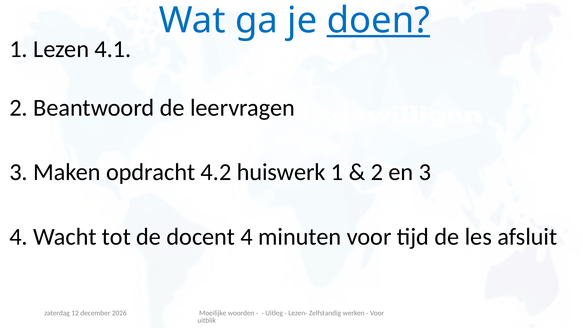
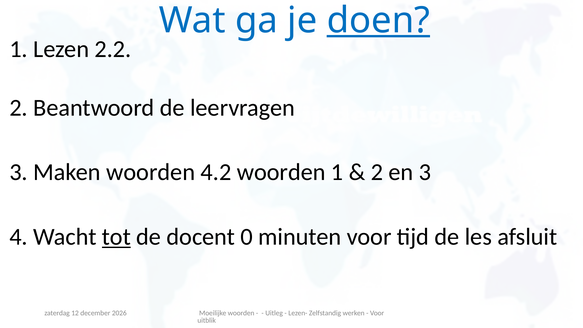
4.1: 4.1 -> 2.2 (113, 49)
Maken opdracht: opdracht -> woorden (151, 172)
4.2 huiswerk: huiswerk -> woorden (281, 172)
tot underline: none -> present (116, 237)
docent 4: 4 -> 0 (247, 237)
